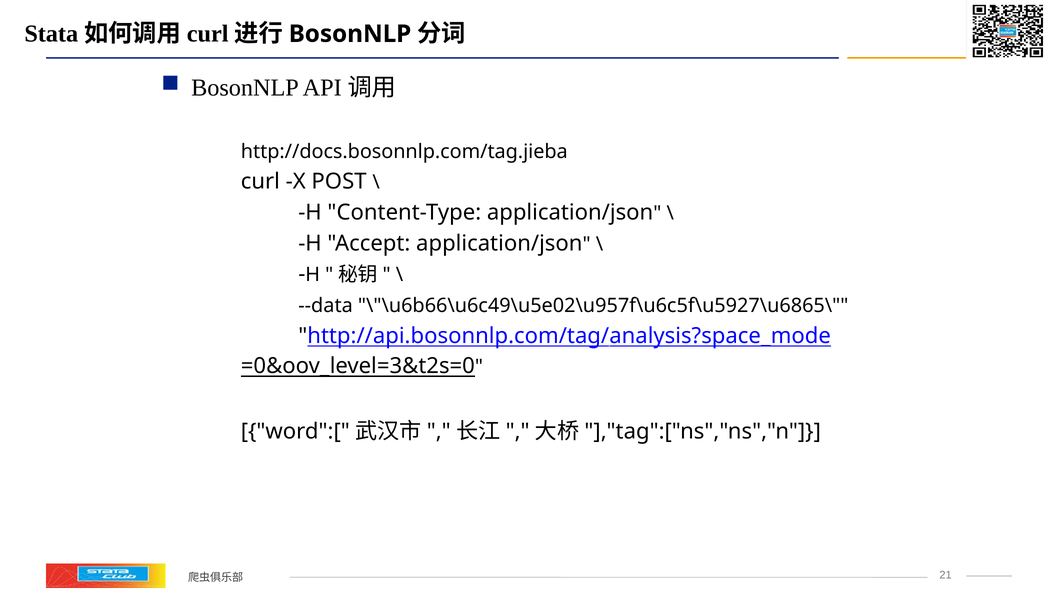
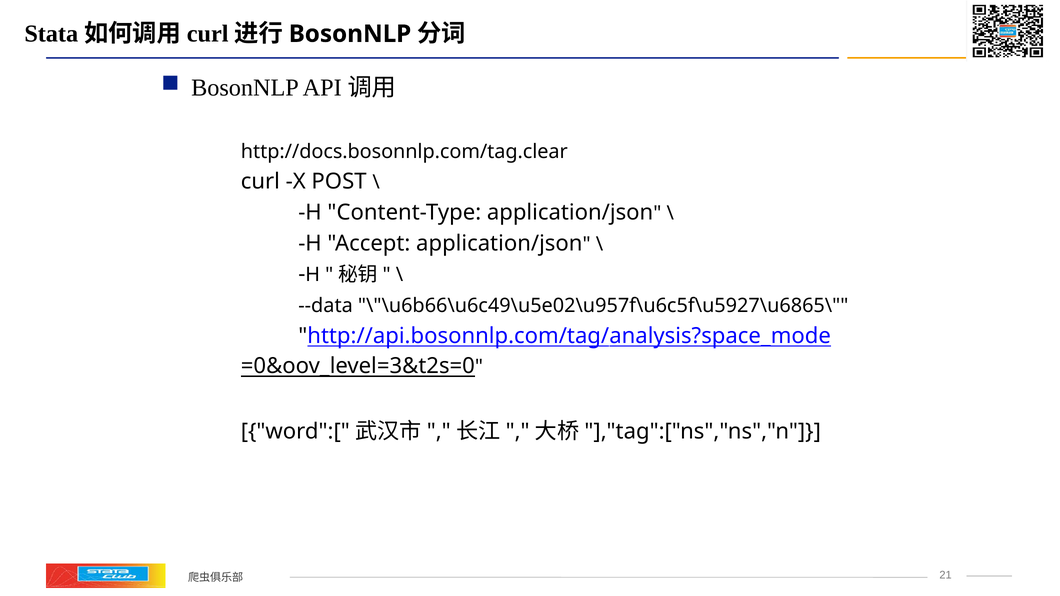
http://docs.bosonnlp.com/tag.jieba: http://docs.bosonnlp.com/tag.jieba -> http://docs.bosonnlp.com/tag.clear (404, 152)
